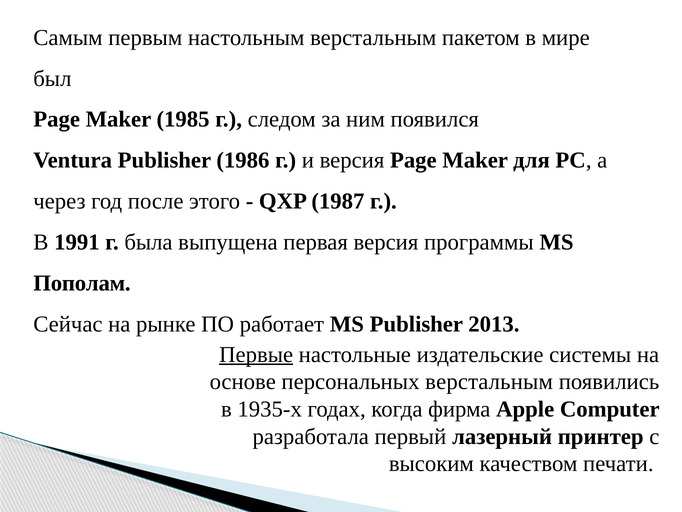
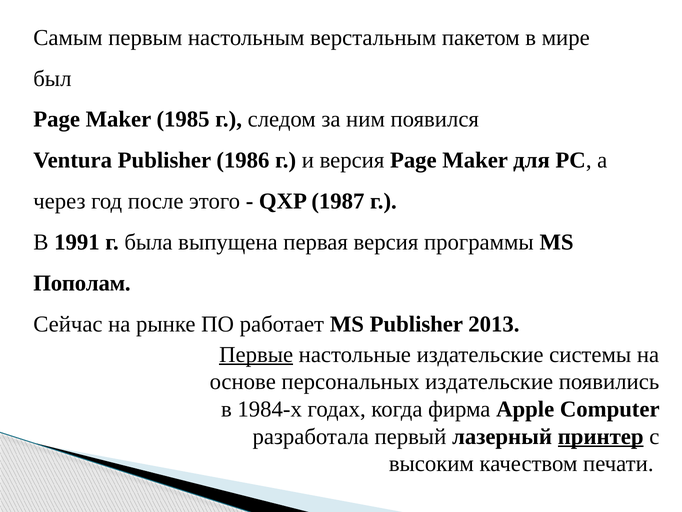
персональных верстальным: верстальным -> издательские (489, 382)
1935-х: 1935-х -> 1984-х (270, 409)
принтер underline: none -> present (601, 436)
